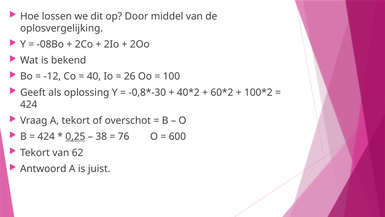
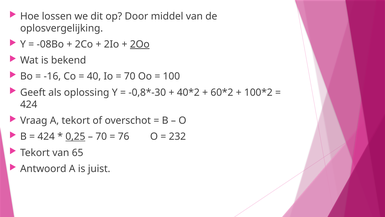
2Oo underline: none -> present (140, 44)
-12: -12 -> -16 (52, 76)
26: 26 -> 70 (130, 76)
38: 38 -> 70 (101, 136)
600: 600 -> 232 (177, 136)
62: 62 -> 65 (78, 152)
